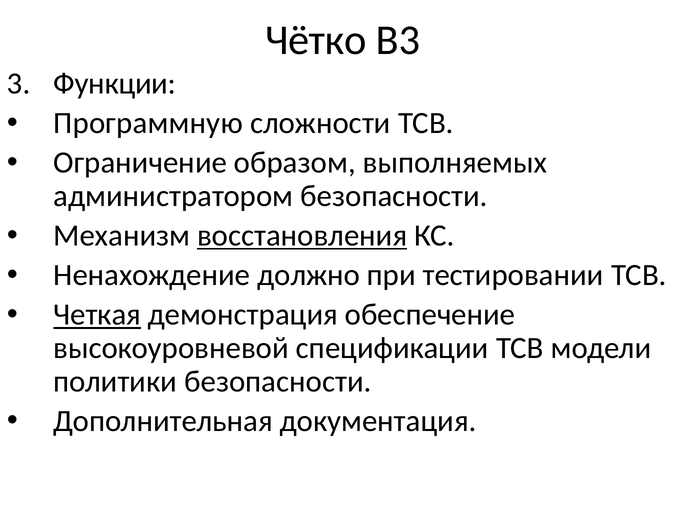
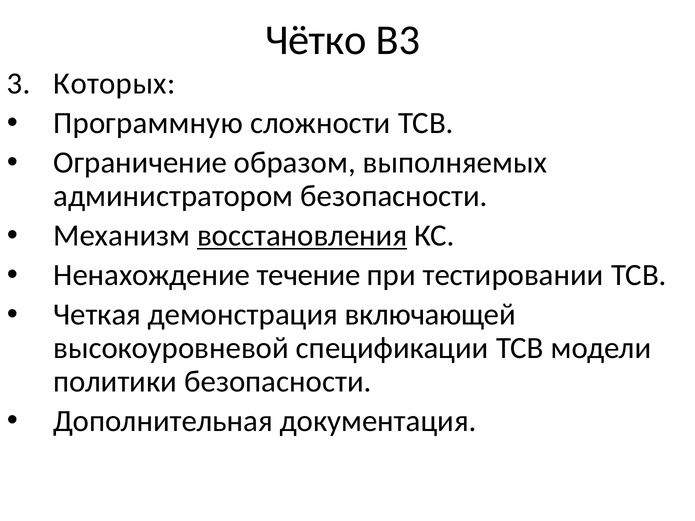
Функции: Функции -> Которых (114, 84)
должно: должно -> течение (309, 275)
Четкая underline: present -> none (97, 315)
обеспечение: обеспечение -> включающей (430, 315)
